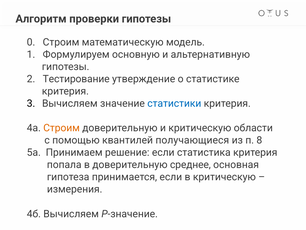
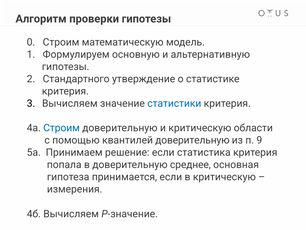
Тестирование: Тестирование -> Стандартного (76, 79)
Строим colour: orange -> blue (62, 128)
квантилей получающиеся: получающиеся -> доверительную (192, 140)
8: 8 -> 9 (259, 140)
